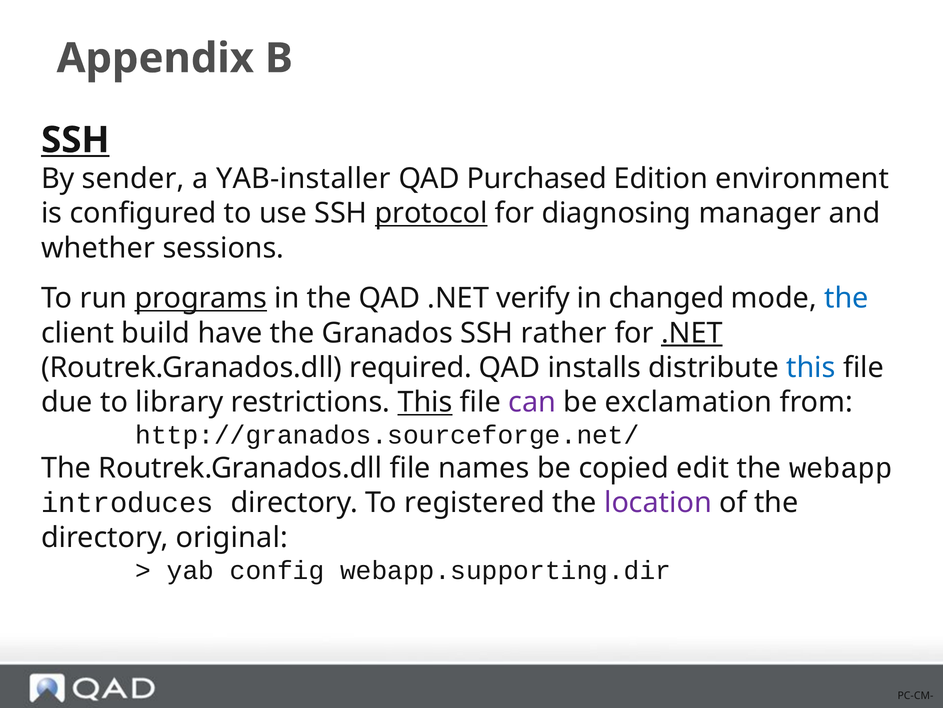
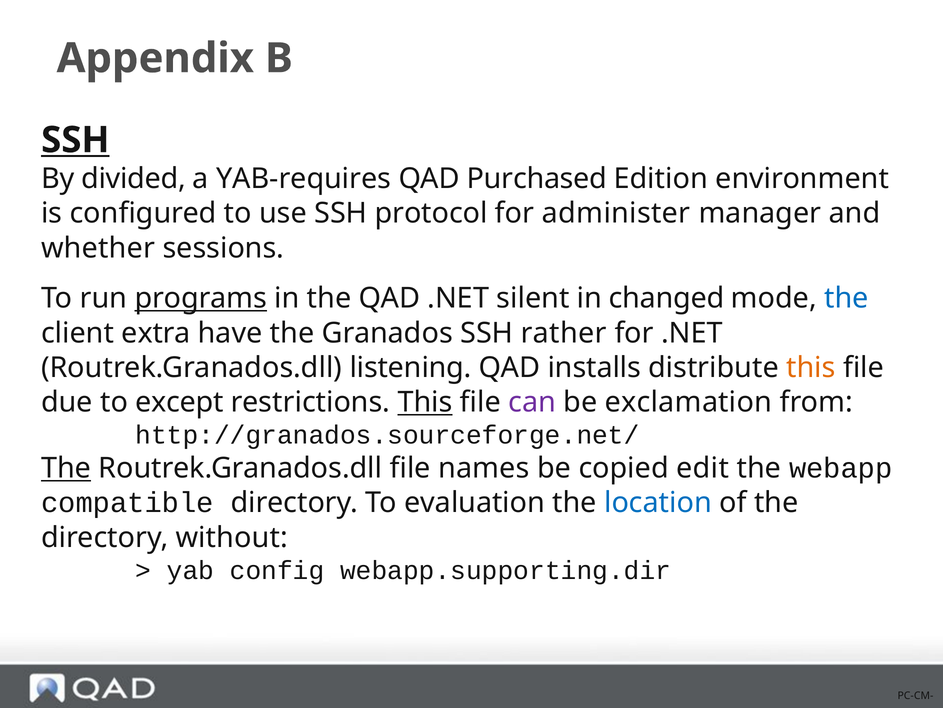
sender: sender -> divided (133, 179)
YAB-installer: YAB-installer -> YAB-requires (304, 179)
protocol underline: present -> none (431, 213)
diagnosing: diagnosing -> administer (616, 213)
verify: verify -> silent (533, 298)
build: build -> extra (156, 333)
.NET underline: present -> none (692, 333)
required: required -> listening (411, 367)
this colour: blue -> orange (811, 367)
library: library -> except (180, 402)
The underline: none -> present (66, 468)
introduces: introduces -> compatible (127, 502)
registered: registered -> evaluation (475, 502)
location colour: purple -> blue (658, 502)
original: original -> without (232, 537)
